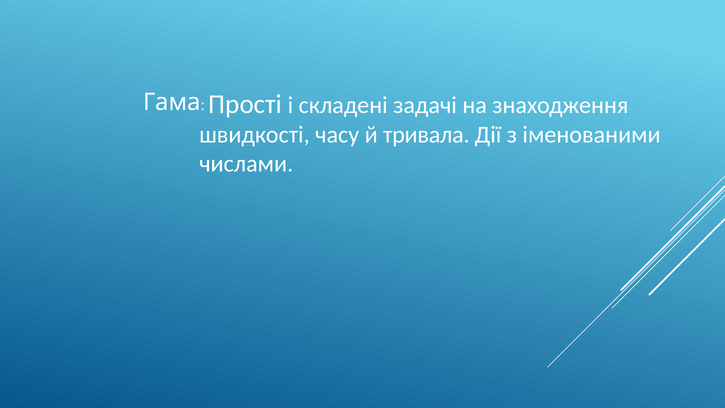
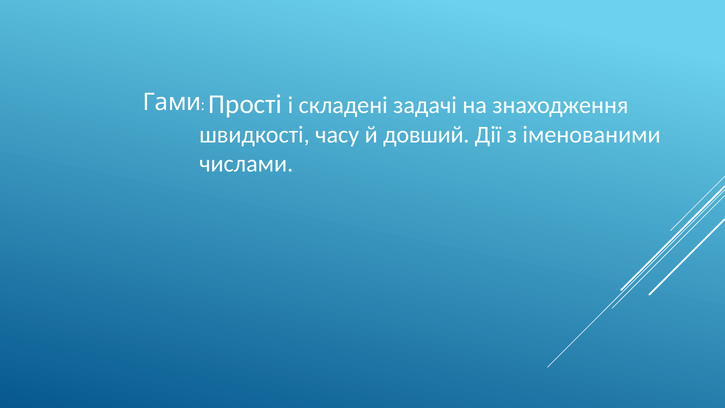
Гама: Гама -> Гами (172, 102)
тривала: тривала -> довший (426, 135)
